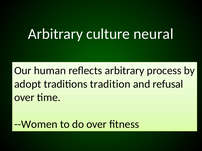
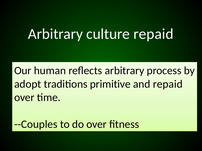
culture neural: neural -> repaid (153, 34)
tradition: tradition -> primitive (110, 84)
and refusal: refusal -> repaid (168, 84)
--Women: --Women -> --Couples (36, 125)
